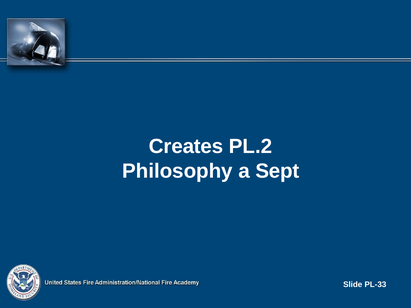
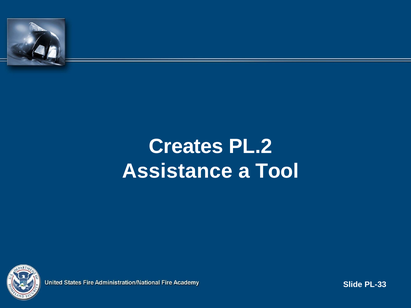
Philosophy: Philosophy -> Assistance (177, 171)
Sept: Sept -> Tool (277, 171)
